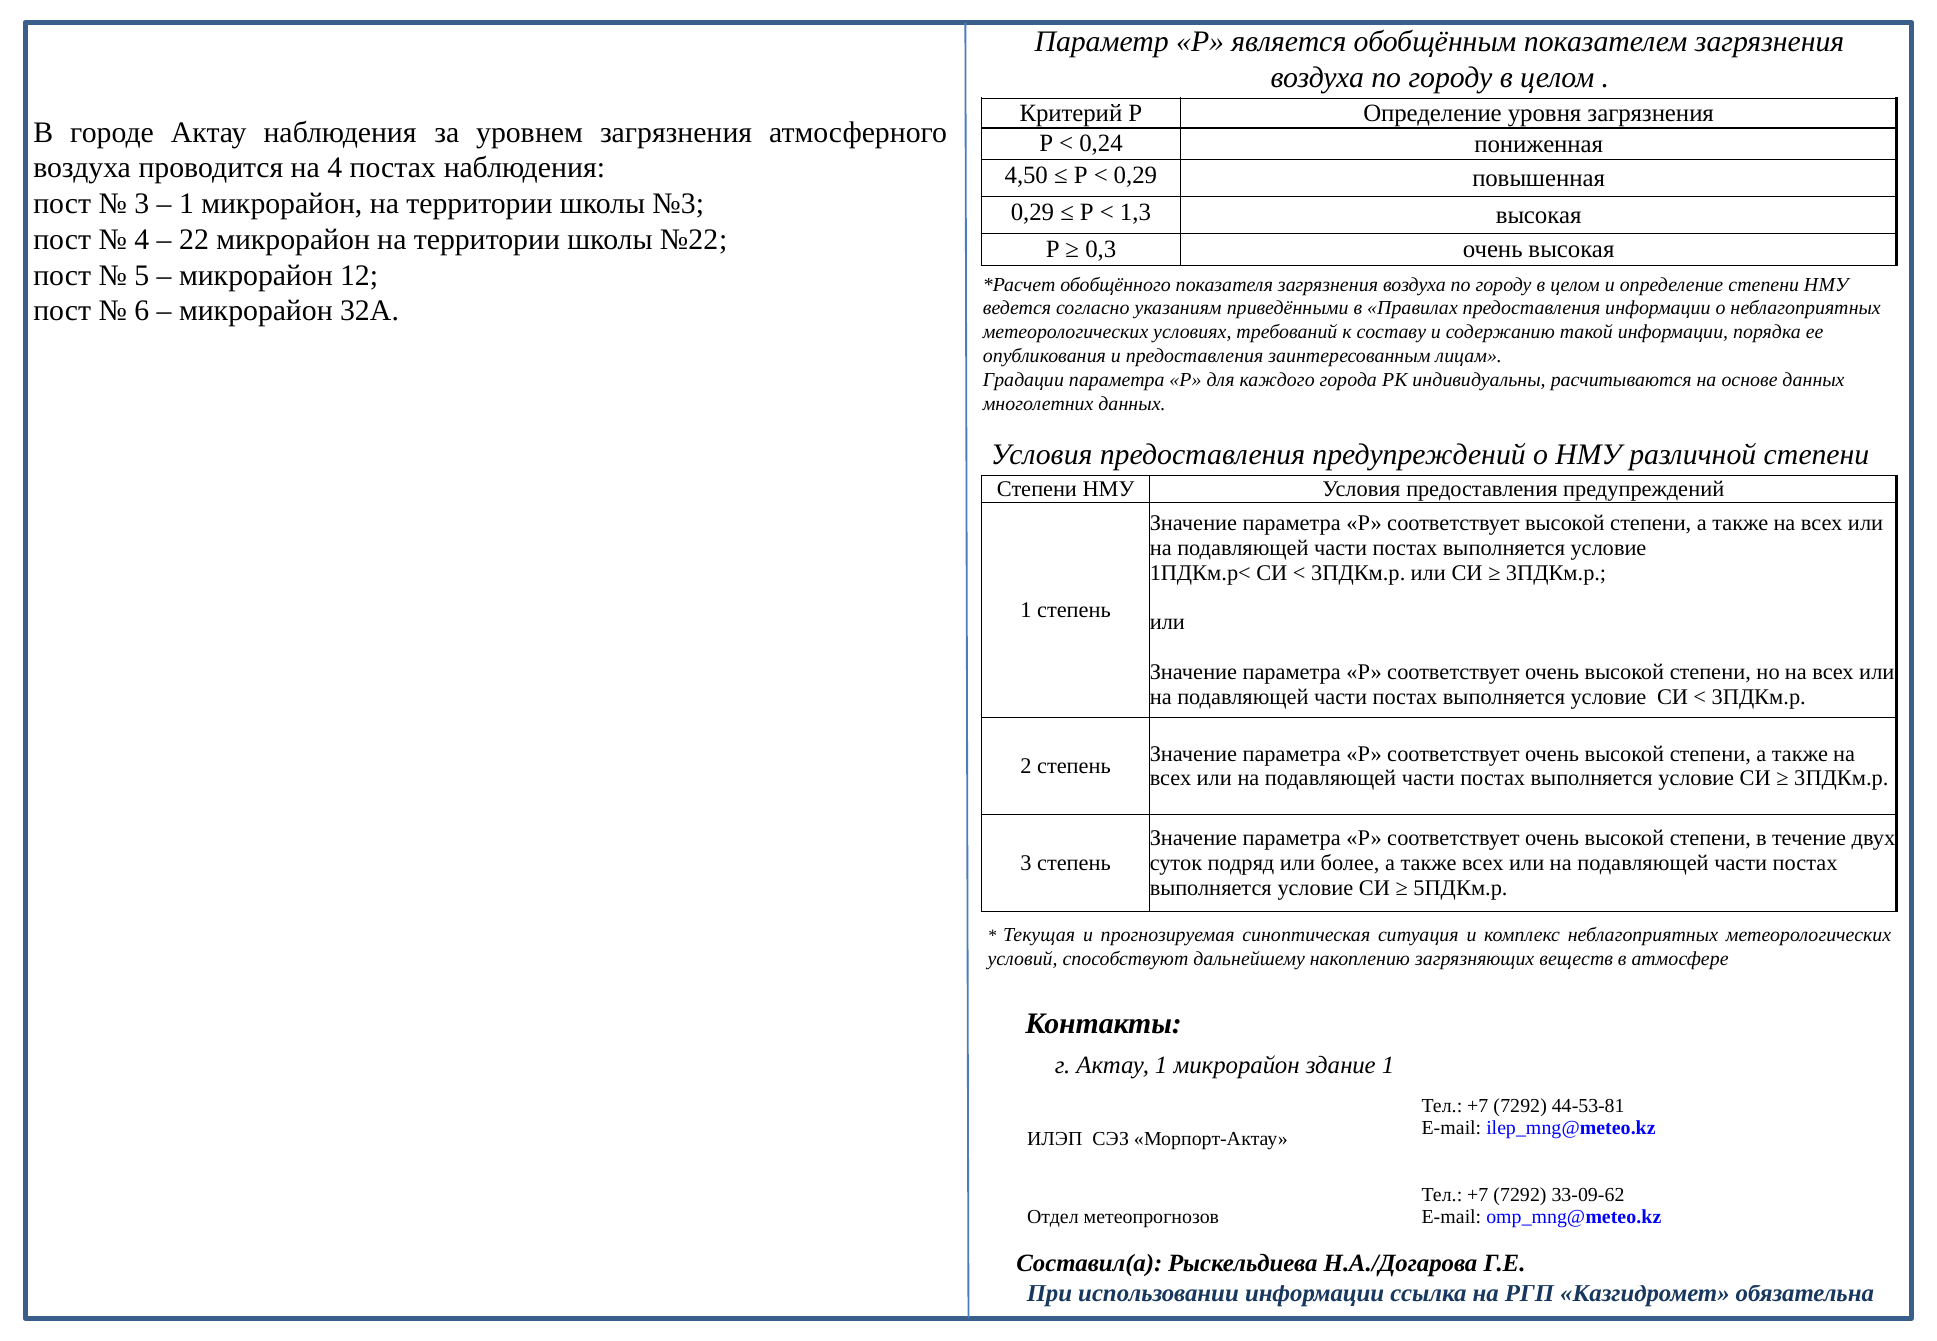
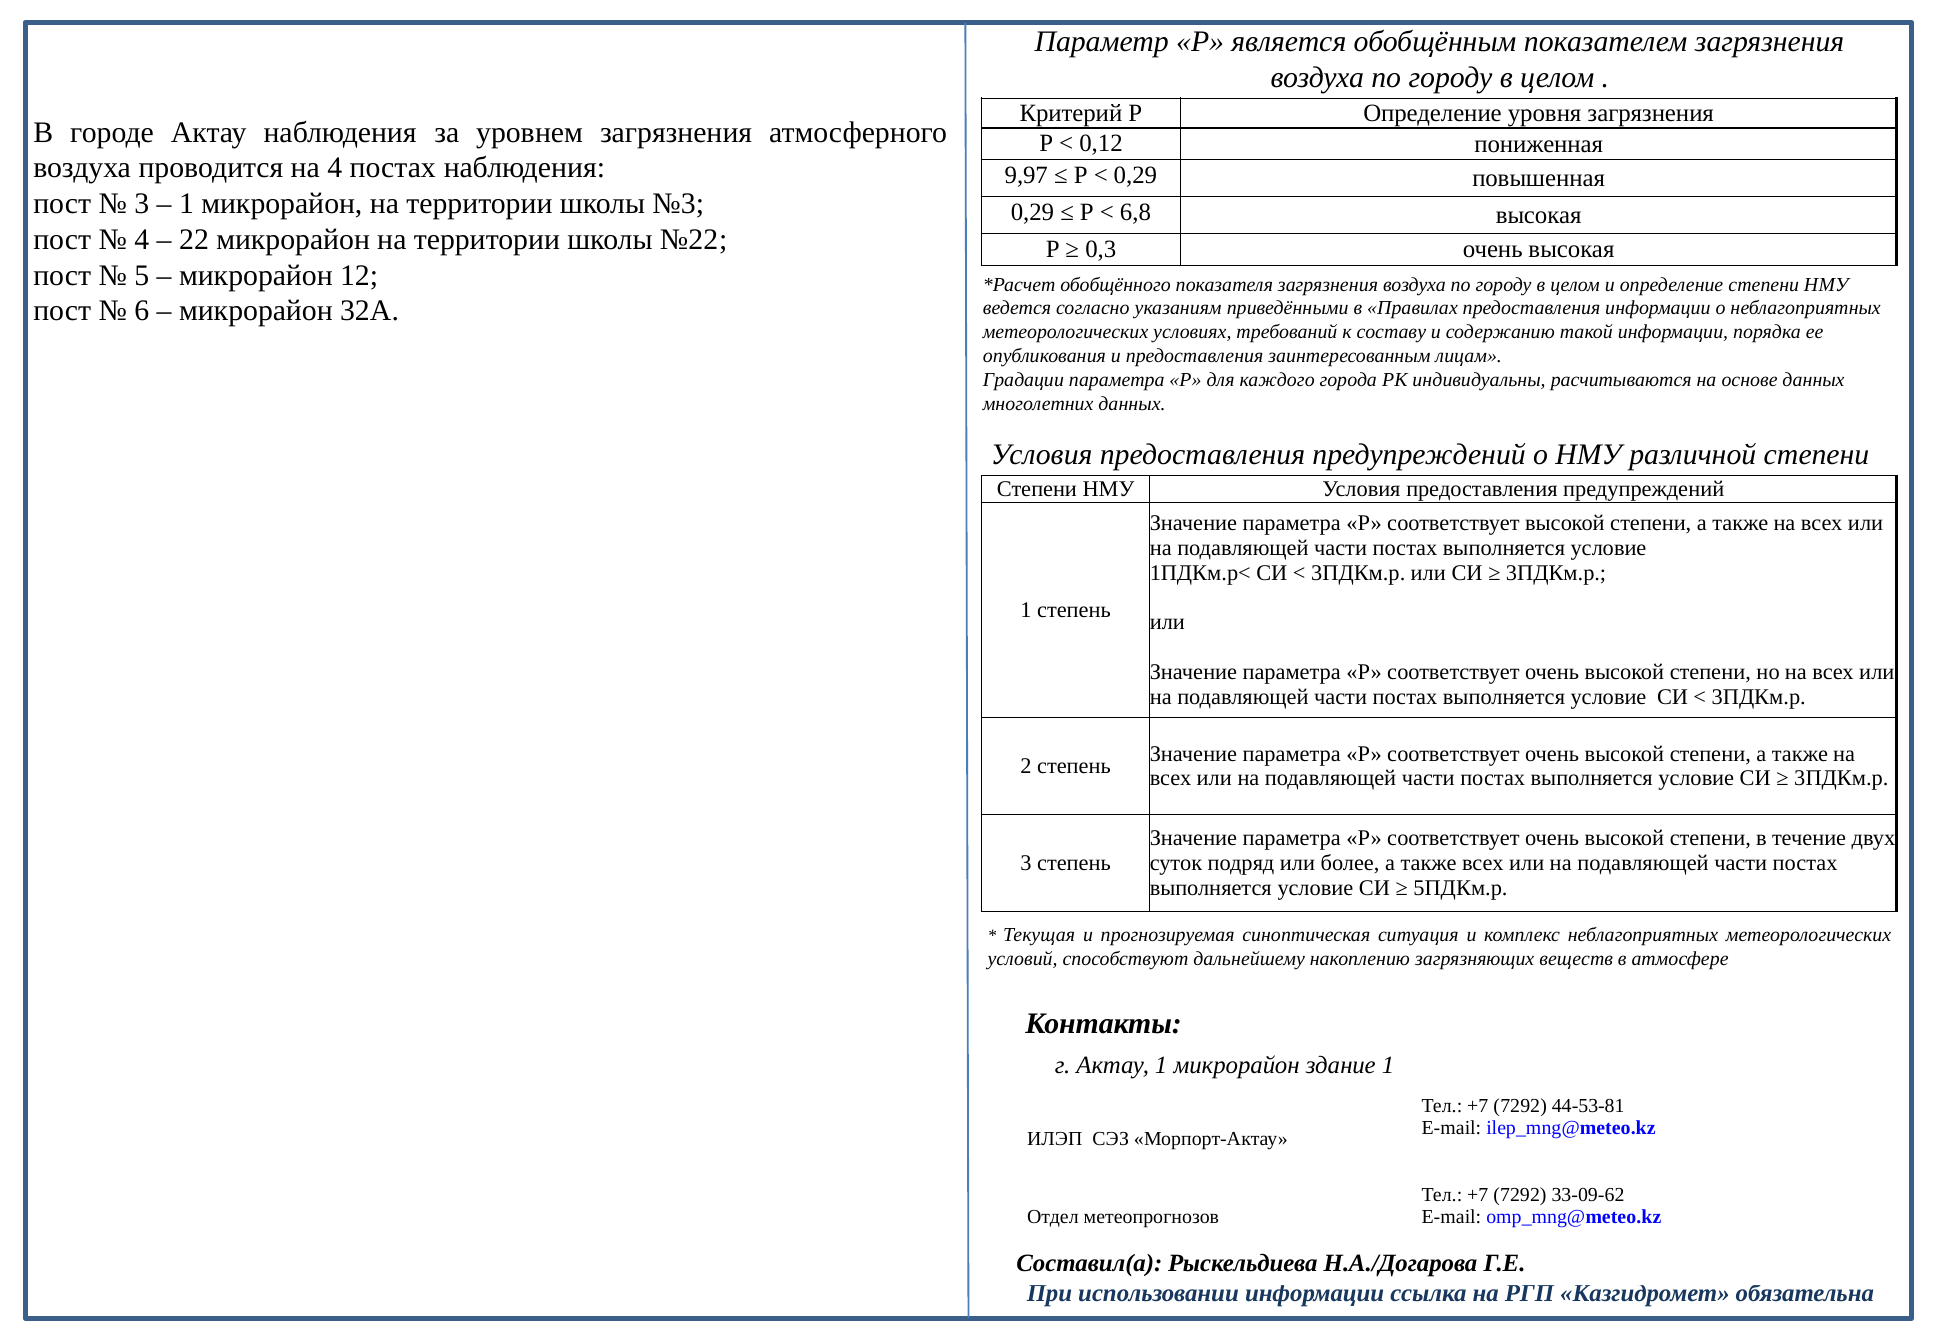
0,24: 0,24 -> 0,12 (1101, 144)
4,50: 4,50 -> 9,97 (1026, 176)
1,3: 1,3 -> 6,8 (1135, 212)
